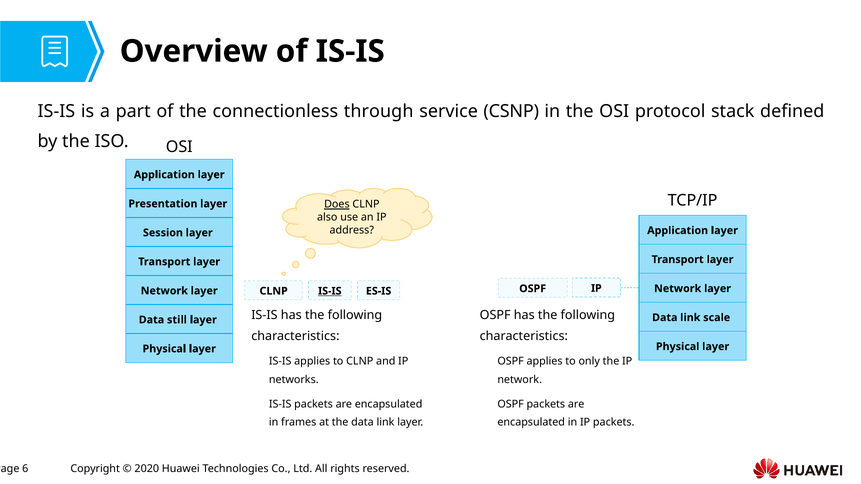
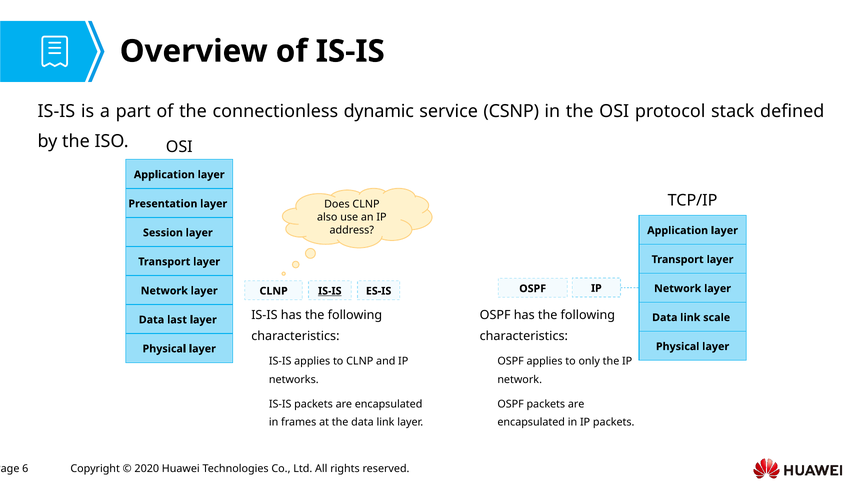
through: through -> dynamic (379, 111)
Does underline: present -> none (337, 204)
still: still -> last (177, 320)
